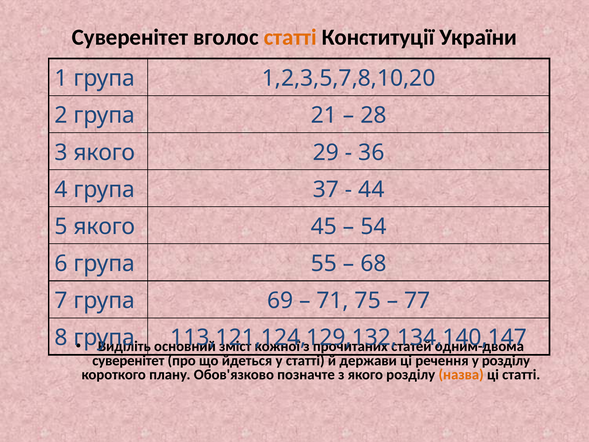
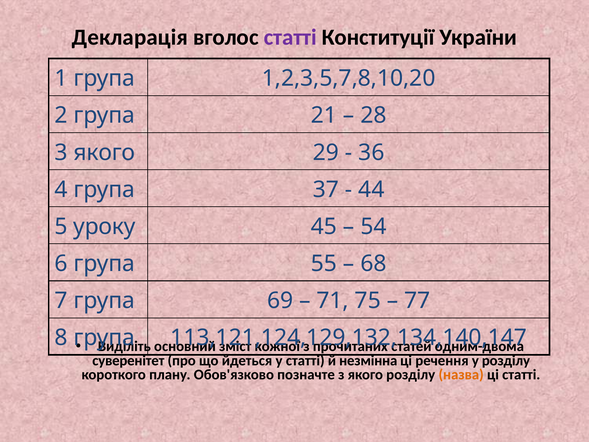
Суверенітет: Суверенітет -> Декларація (130, 37)
статті colour: orange -> purple (290, 37)
5 якого: якого -> уроку (104, 226)
держави: держави -> незмінна (368, 360)
